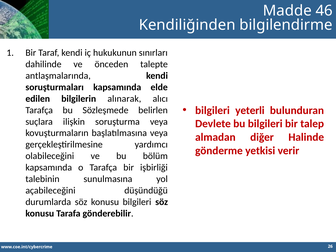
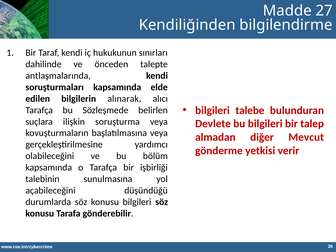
46: 46 -> 27 (324, 11)
yeterli: yeterli -> talebe (250, 110)
Halinde: Halinde -> Mevcut (306, 137)
